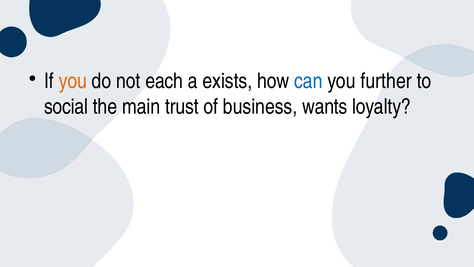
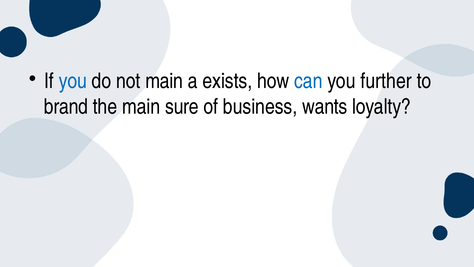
you colour: orange -> blue (73, 81)
not each: each -> main (164, 81)
social: social -> brand (66, 107)
trust: trust -> sure (182, 107)
